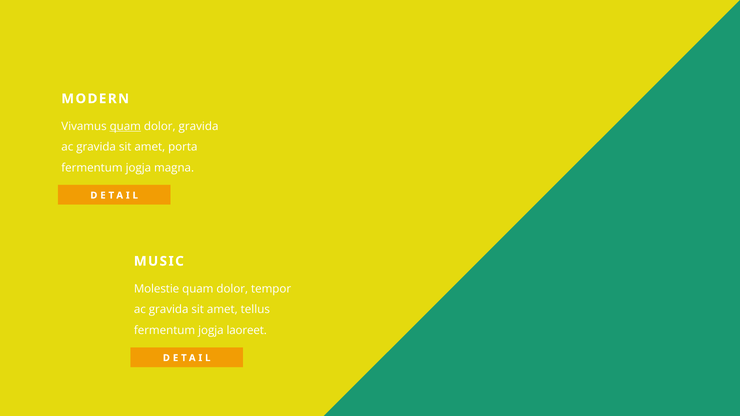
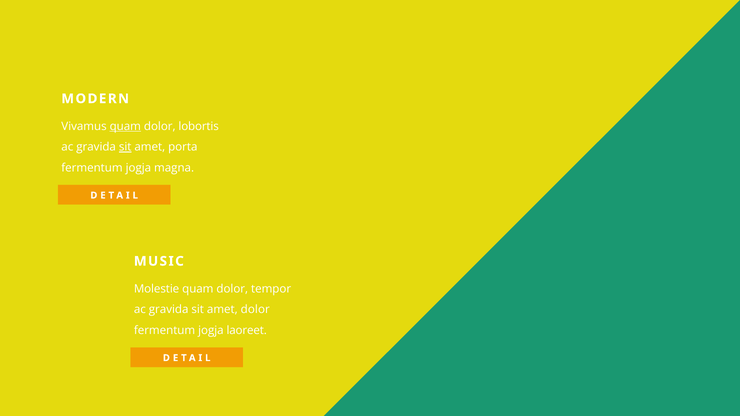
dolor gravida: gravida -> lobortis (199, 126)
sit underline: none -> present (125, 147)
amet tellus: tellus -> dolor (255, 310)
